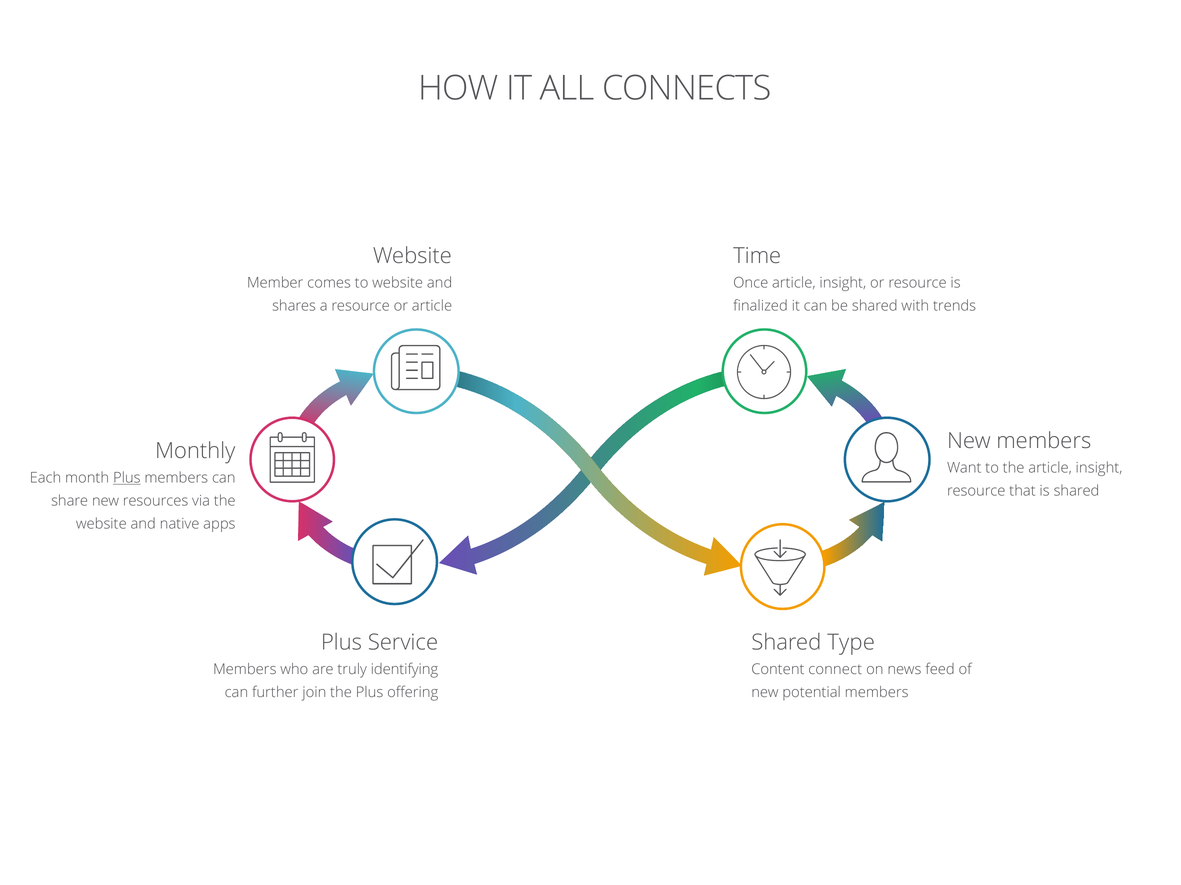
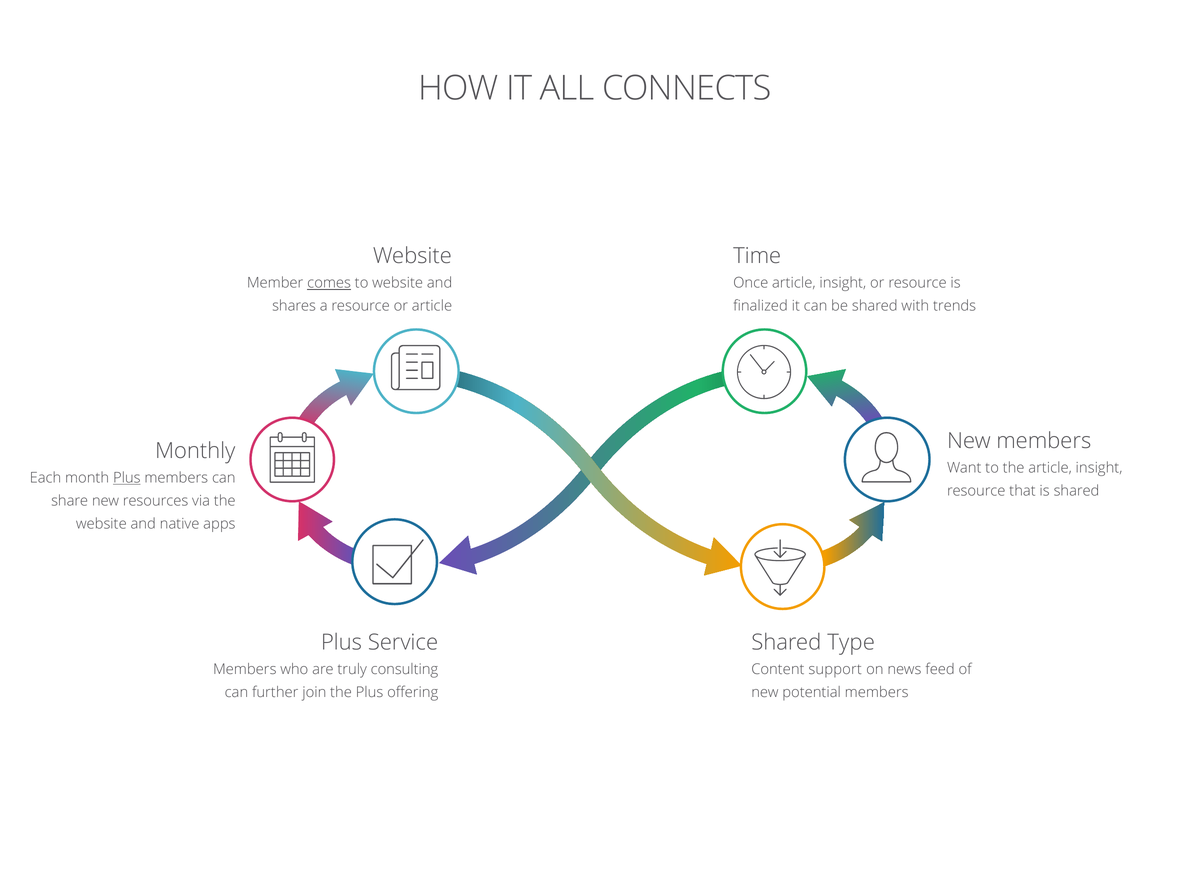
comes underline: none -> present (329, 283)
identifying: identifying -> consulting (404, 670)
connect: connect -> support (835, 670)
